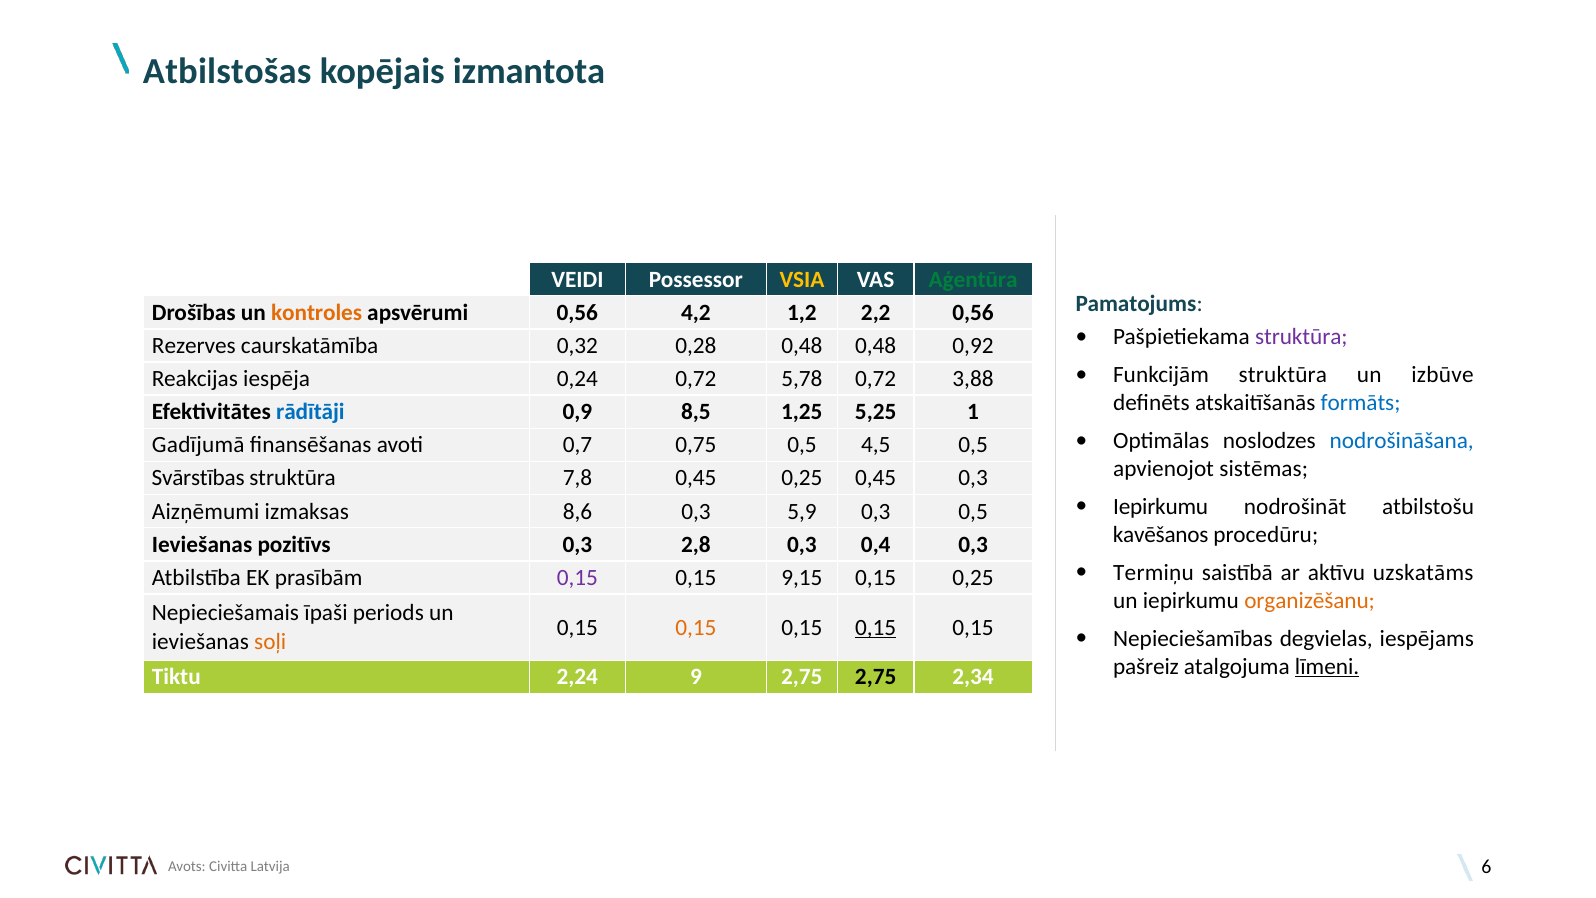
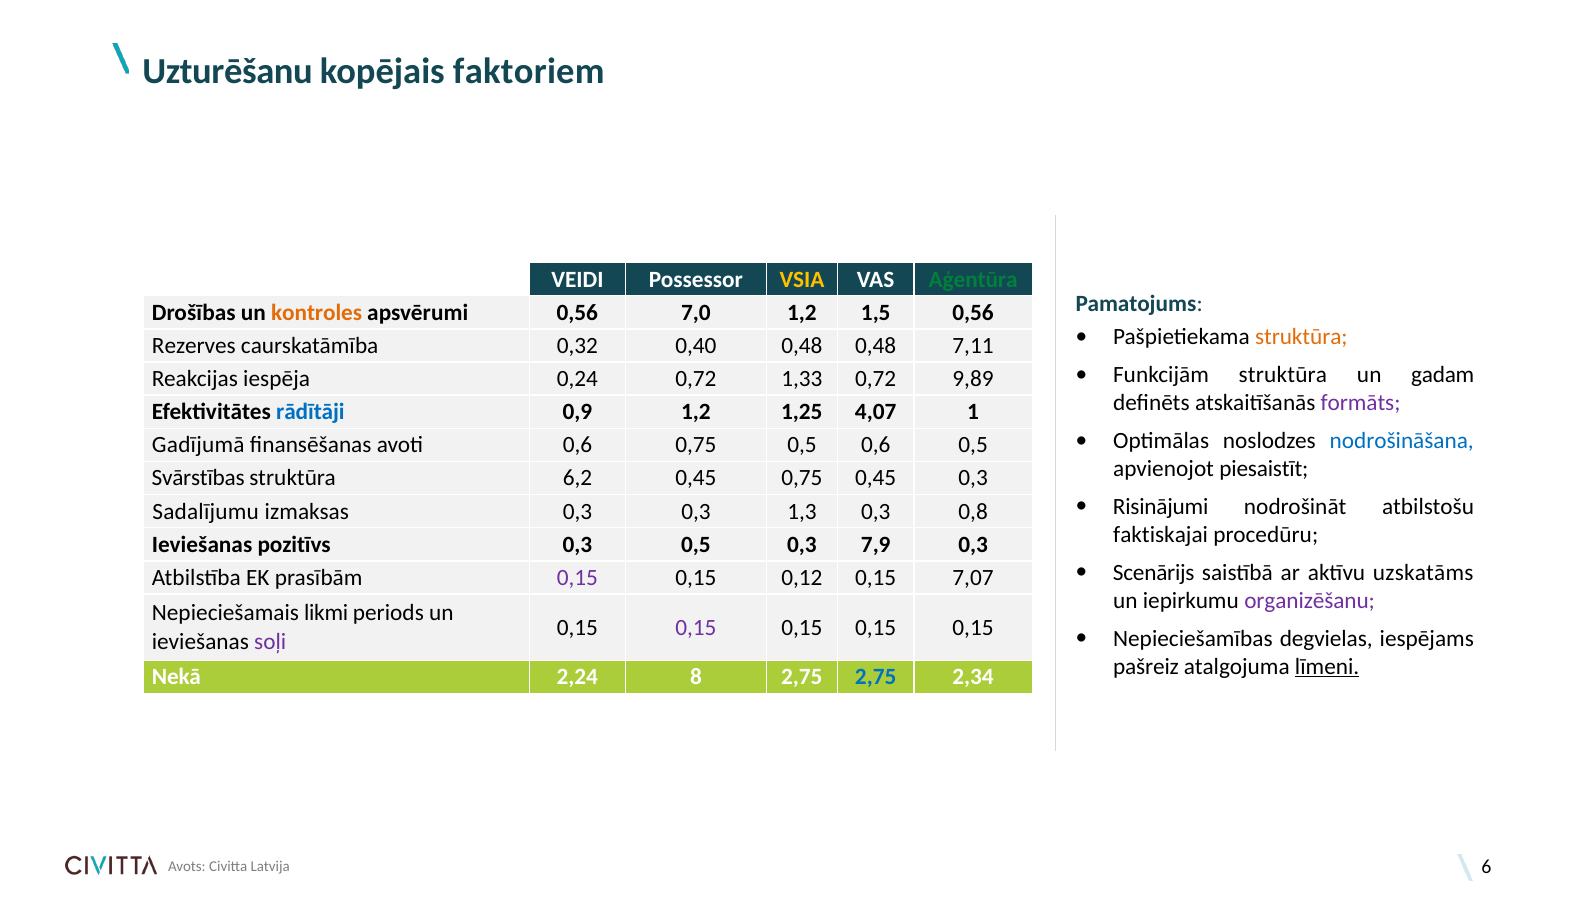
Atbilstošas: Atbilstošas -> Uzturēšanu (228, 71)
izmantota: izmantota -> faktoriem (529, 71)
4,2: 4,2 -> 7,0 (696, 312)
2,2: 2,2 -> 1,5 (876, 312)
struktūra colour: purple -> orange (1301, 337)
0,28: 0,28 -> 0,40 (696, 346)
0,92: 0,92 -> 7,11 (973, 346)
izbūve: izbūve -> gadam (1443, 375)
5,78: 5,78 -> 1,33 (802, 379)
3,88: 3,88 -> 9,89 (973, 379)
formāts colour: blue -> purple (1361, 403)
0,9 8,5: 8,5 -> 1,2 (696, 412)
5,25: 5,25 -> 4,07 (876, 412)
avoti 0,7: 0,7 -> 0,6 (577, 445)
0,5 4,5: 4,5 -> 0,6 (876, 445)
sistēmas: sistēmas -> piesaistīt (1264, 469)
7,8: 7,8 -> 6,2 (577, 478)
0,45 0,25: 0,25 -> 0,75 (802, 478)
Iepirkumu: Iepirkumu -> Risinājumi (1161, 507)
Aizņēmumi: Aizņēmumi -> Sadalījumu (206, 511)
izmaksas 8,6: 8,6 -> 0,3 (577, 511)
5,9: 5,9 -> 1,3 (802, 511)
0,3 0,5: 0,5 -> 0,8 (973, 511)
kavēšanos: kavēšanos -> faktiskajai (1161, 535)
0,3 2,8: 2,8 -> 0,5 (696, 544)
0,4: 0,4 -> 7,9 (876, 544)
Termiņu: Termiņu -> Scenārijs (1154, 572)
9,15: 9,15 -> 0,12 (802, 578)
0,15 0,25: 0,25 -> 7,07 (973, 578)
organizēšanu colour: orange -> purple (1310, 600)
īpaši: īpaši -> likmi (326, 613)
0,15 colour: orange -> purple (696, 627)
0,15 underline: present -> none (876, 627)
soļi colour: orange -> purple (270, 641)
Tiktu: Tiktu -> Nekā (176, 677)
9: 9 -> 8 (696, 677)
2,75 colour: black -> blue (876, 677)
